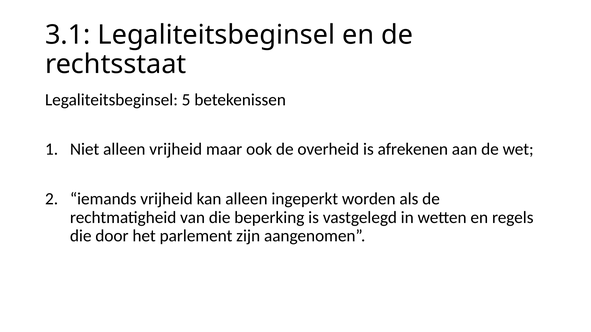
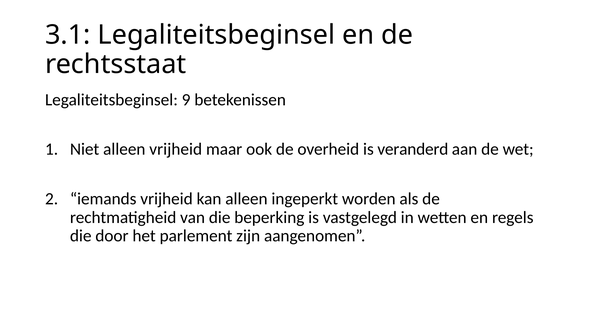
5: 5 -> 9 (186, 100)
afrekenen: afrekenen -> veranderd (413, 149)
